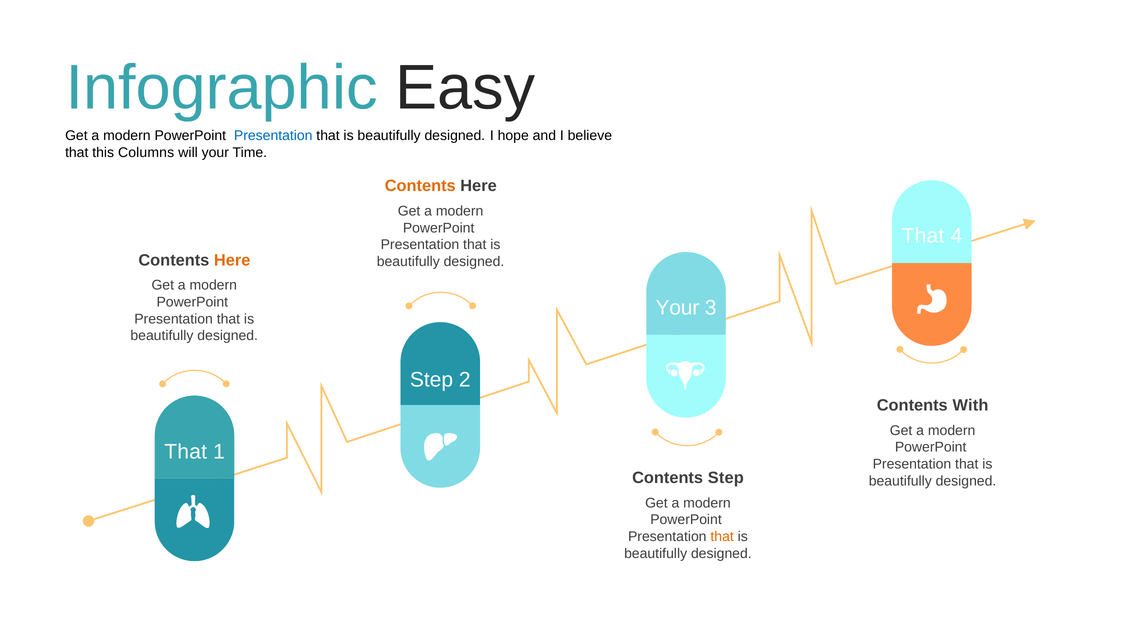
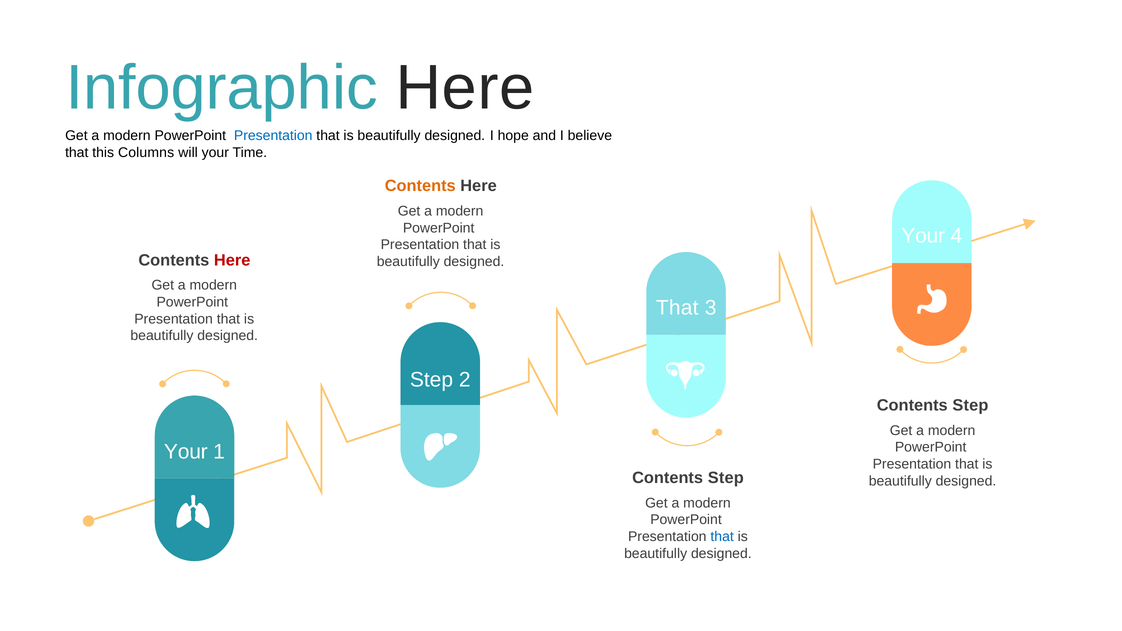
Infographic Easy: Easy -> Here (465, 88)
That: That -> Your (923, 236)
Here colour: orange -> red (232, 260)
Your: Your -> That (677, 308)
With: With -> Step (970, 406)
That: That -> Your (186, 452)
that colour: orange -> blue (722, 537)
